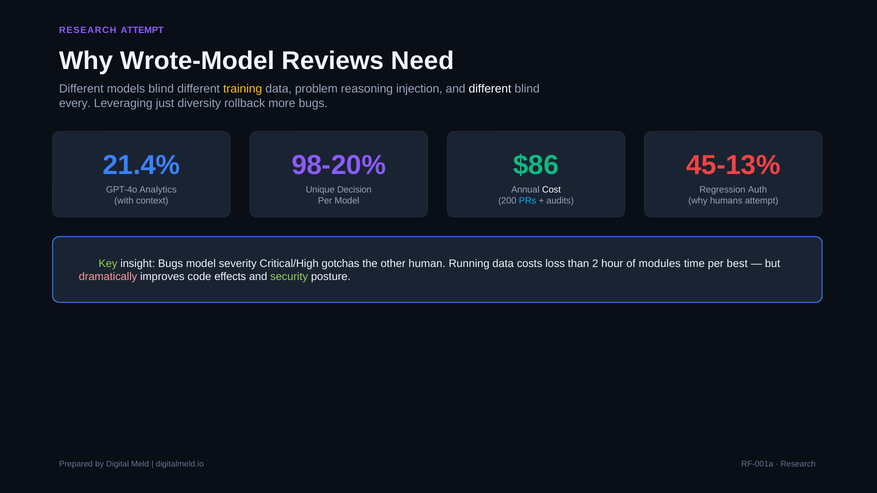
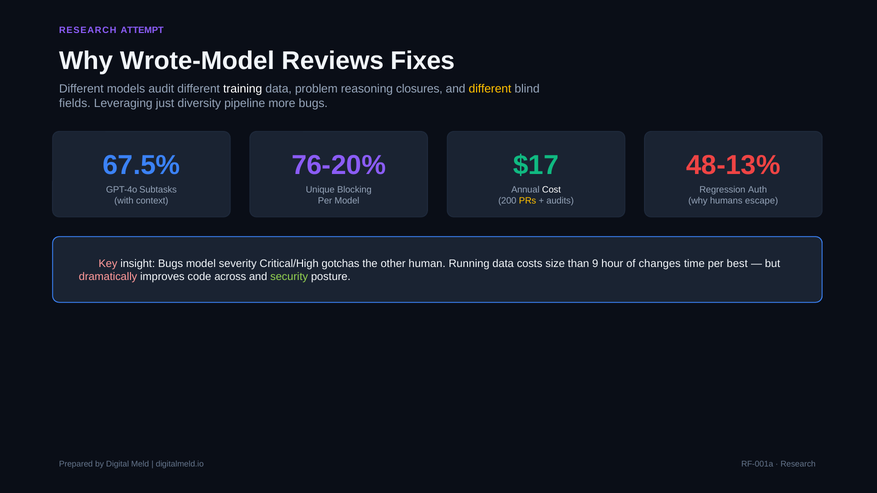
Need: Need -> Fixes (423, 61)
models blind: blind -> audit (161, 89)
training colour: yellow -> white (243, 89)
injection: injection -> closures (419, 89)
different colour: white -> yellow (490, 89)
every: every -> fields (75, 103)
rollback: rollback -> pipeline (245, 103)
21.4%: 21.4% -> 67.5% (141, 165)
98-20%: 98-20% -> 76-20% (339, 165)
$86: $86 -> $17 (536, 165)
45-13%: 45-13% -> 48-13% (733, 165)
Analytics: Analytics -> Subtasks (158, 190)
Decision: Decision -> Blocking (354, 190)
PRs colour: light blue -> yellow (528, 201)
humans attempt: attempt -> escape (762, 201)
Key colour: light green -> pink (108, 264)
loss: loss -> size (555, 264)
2: 2 -> 9 (595, 264)
modules: modules -> changes (660, 264)
effects: effects -> across (230, 277)
